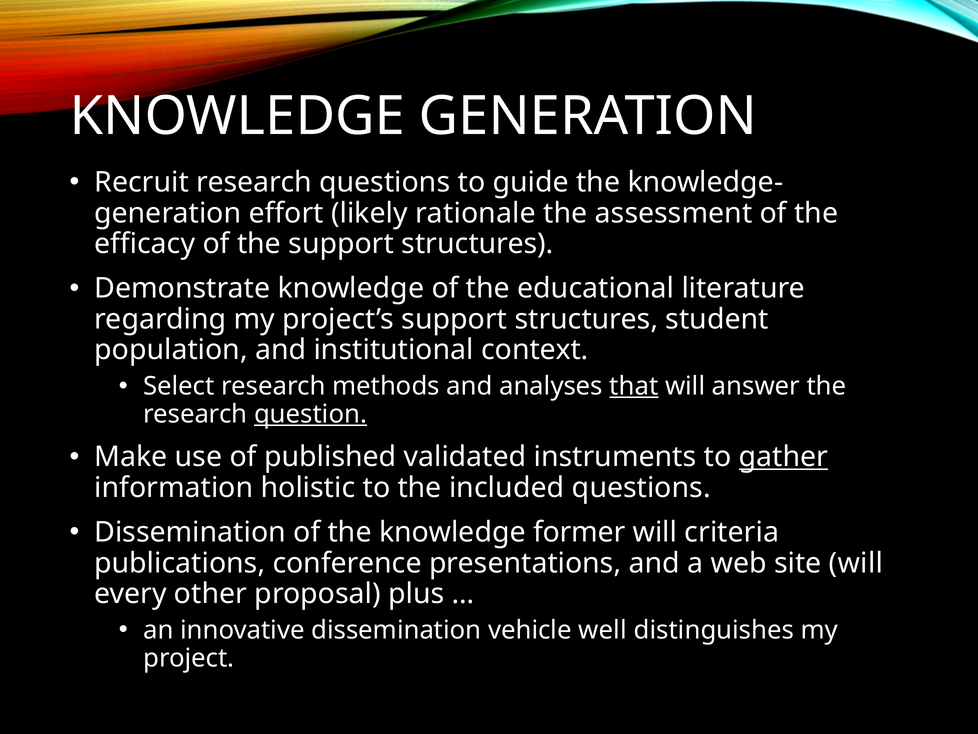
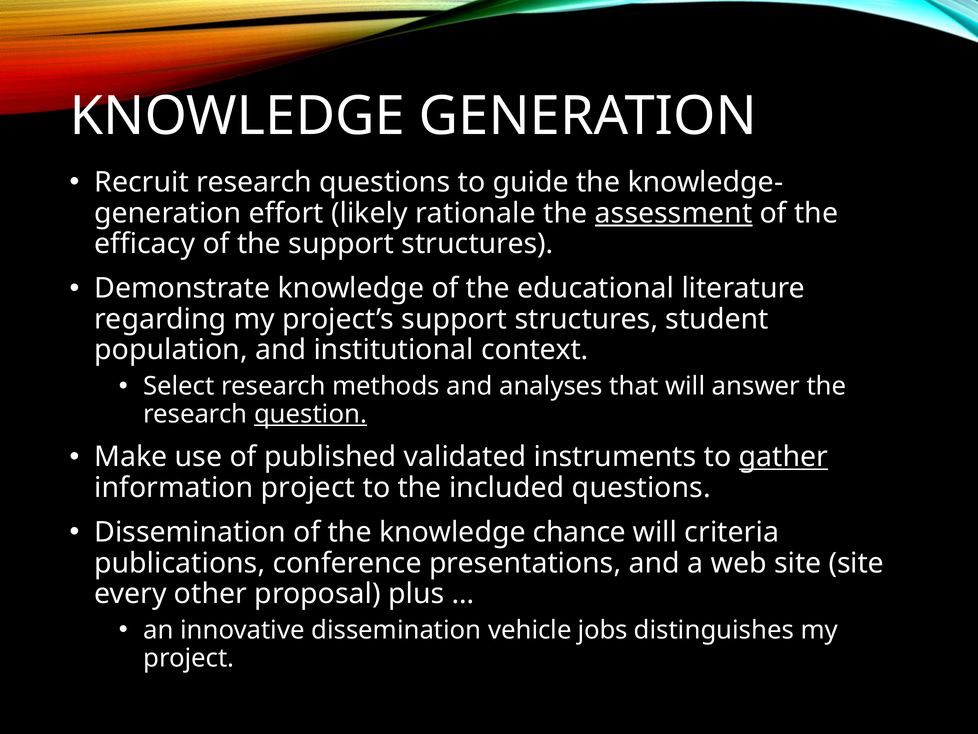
assessment underline: none -> present (674, 213)
that underline: present -> none (634, 386)
information holistic: holistic -> project (308, 488)
former: former -> chance (579, 532)
site will: will -> site (856, 563)
well: well -> jobs (603, 630)
